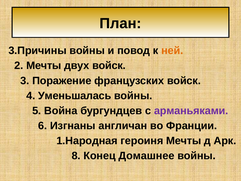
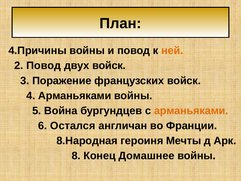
3.Причины: 3.Причины -> 4.Причины (38, 51)
2 Мечты: Мечты -> Повод (44, 66)
4 Уменьшалась: Уменьшалась -> Арманьяками (75, 96)
арманьяками colour: purple -> orange (191, 111)
Изгнаны: Изгнаны -> Остался (73, 126)
1.Народная: 1.Народная -> 8.Народная (87, 141)
